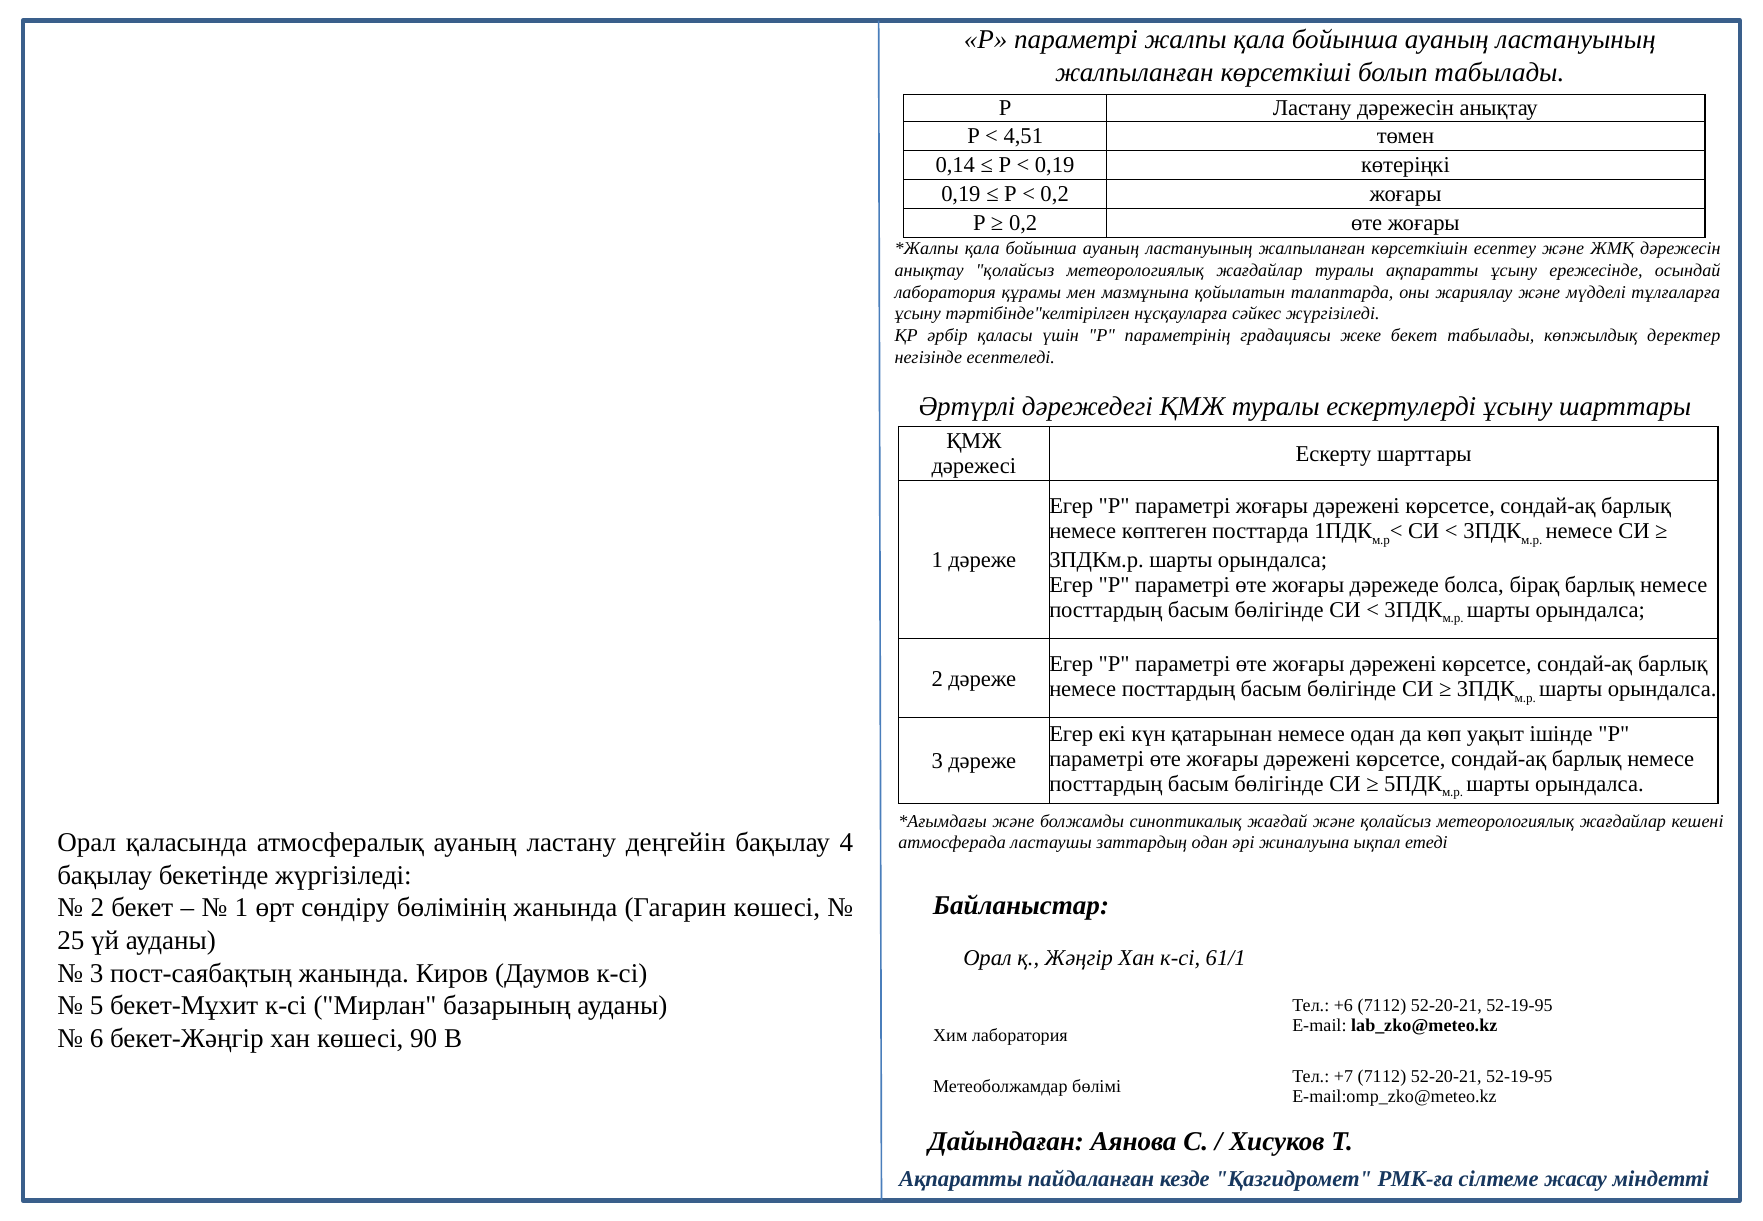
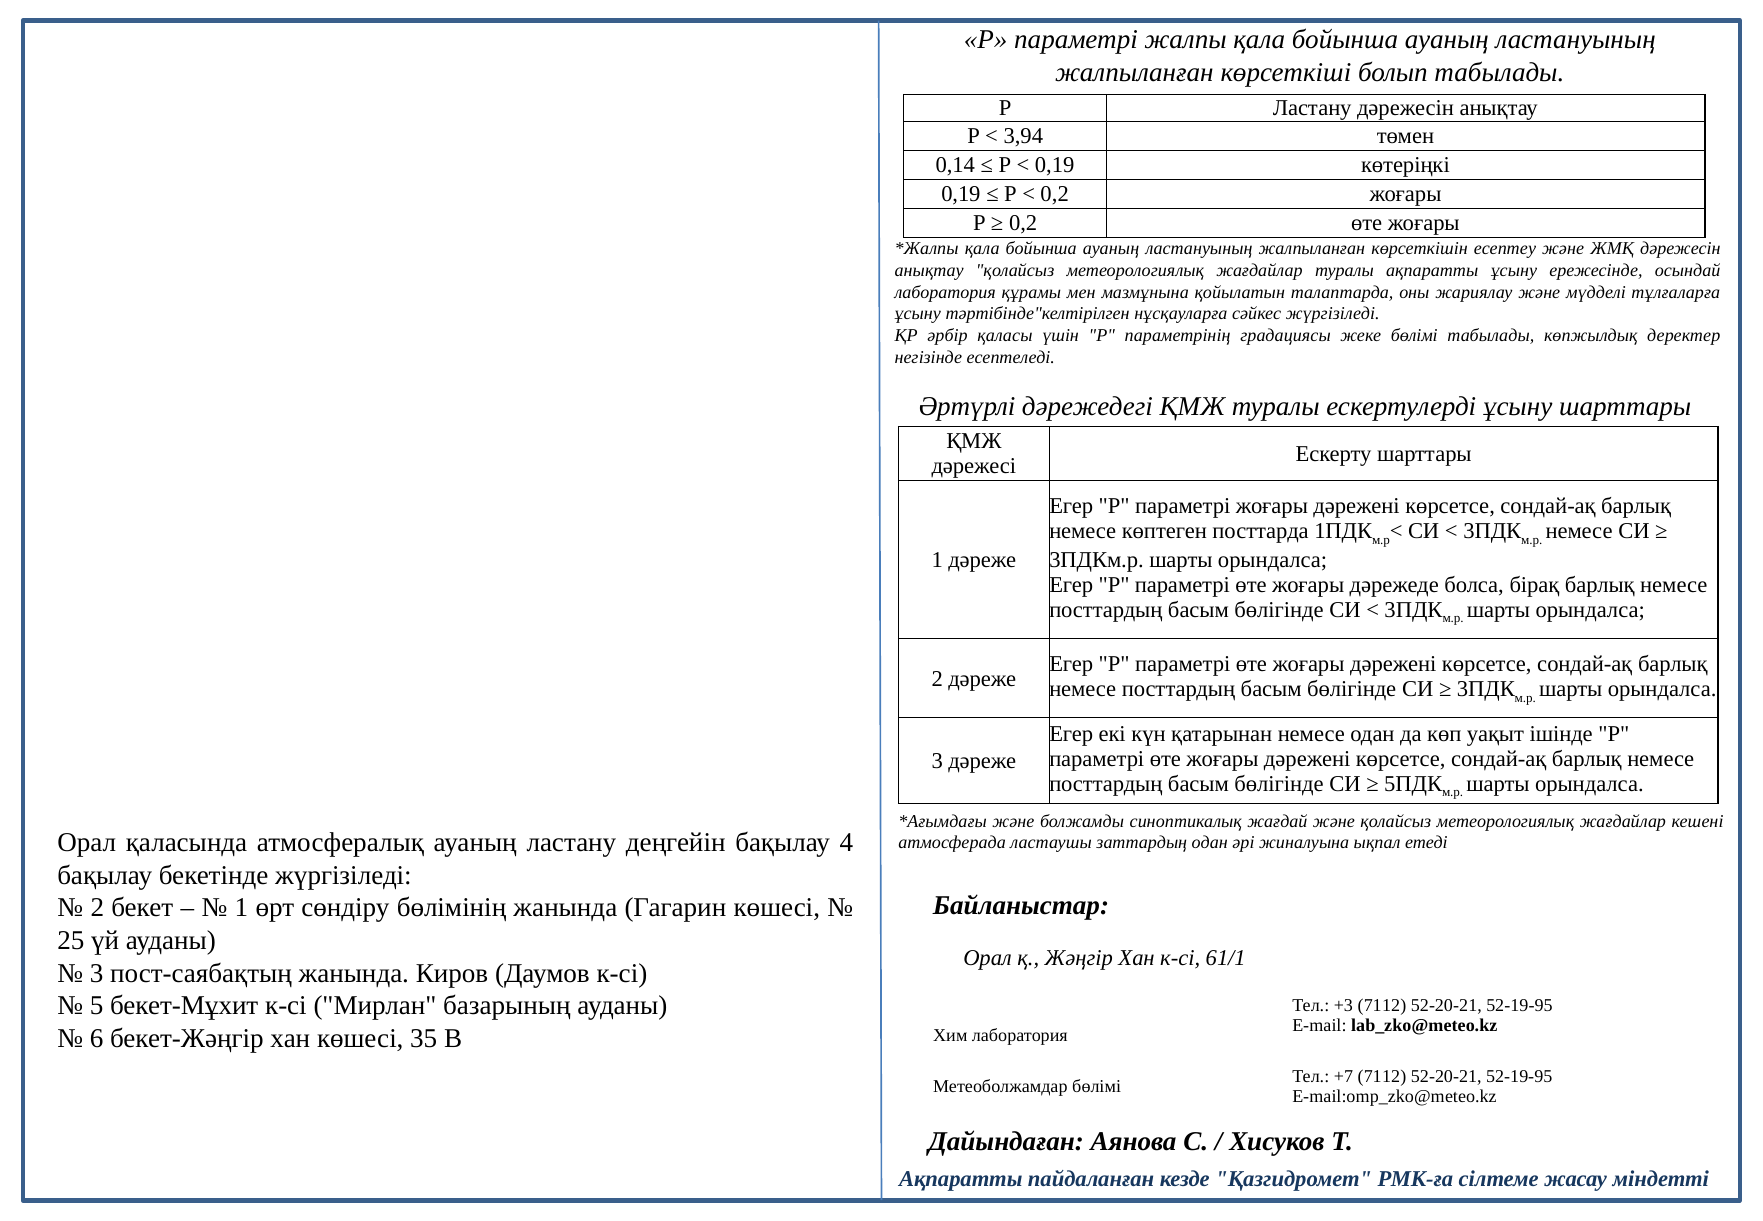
4,51: 4,51 -> 3,94 (1023, 136)
жеке бекет: бекет -> бөлімі (1414, 336)
+6: +6 -> +3 (1343, 1005)
90: 90 -> 35 (424, 1038)
